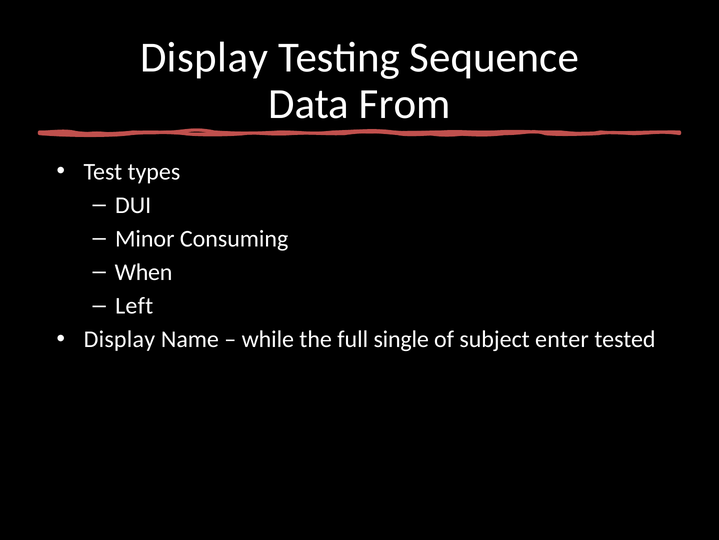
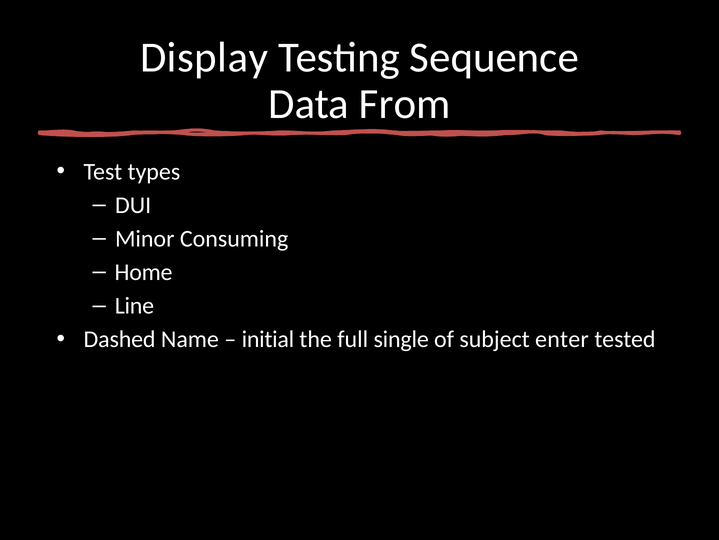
When: When -> Home (144, 272)
Left: Left -> Line (134, 306)
Display: Display -> Dashed (120, 339)
while: while -> initial (268, 339)
